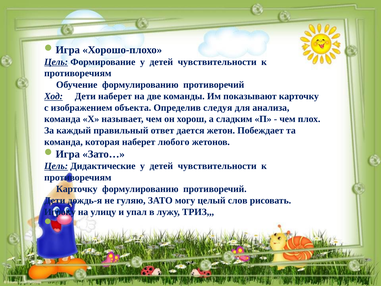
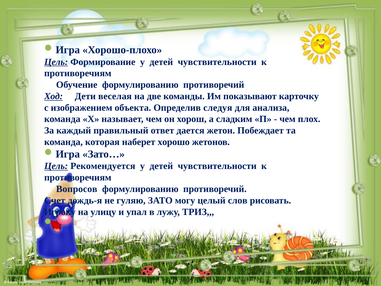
Дети наберет: наберет -> веселая (115, 96)
любого: любого -> хорошо (174, 142)
Дидактические: Дидактические -> Рекомендуется (103, 166)
Карточку: Карточку -> Вопросов (77, 189)
Дети: Дети -> Счет (55, 200)
